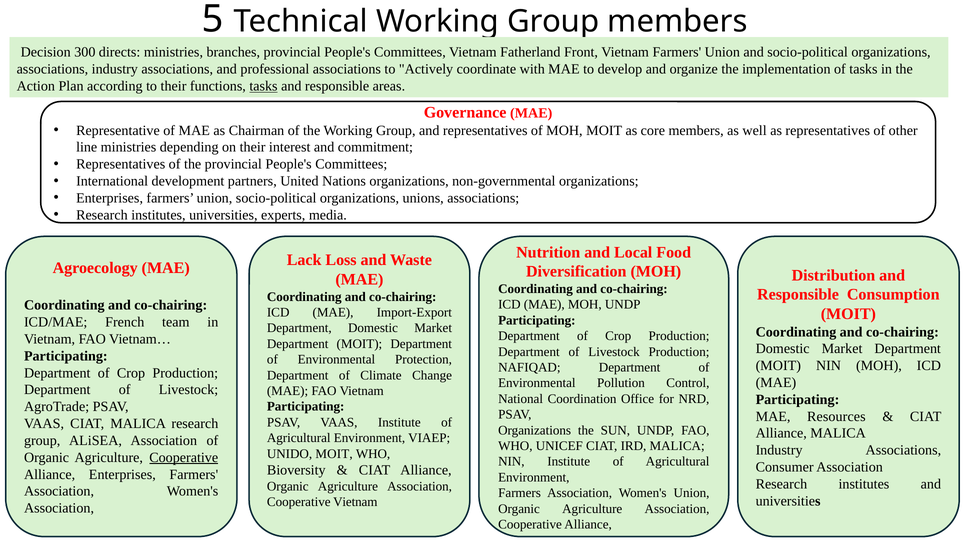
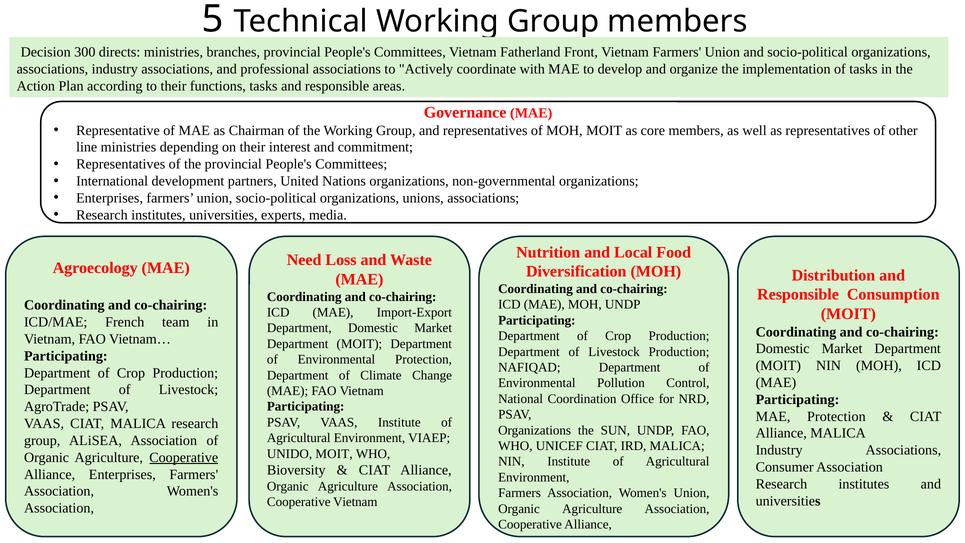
tasks underline: present -> none (264, 86)
Lack: Lack -> Need (304, 260)
MAE Resources: Resources -> Protection (836, 416)
